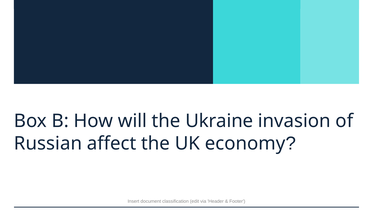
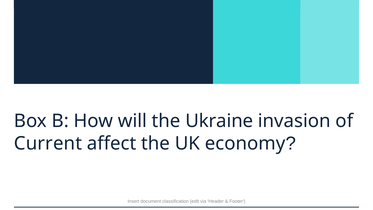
Russian: Russian -> Current (48, 143)
